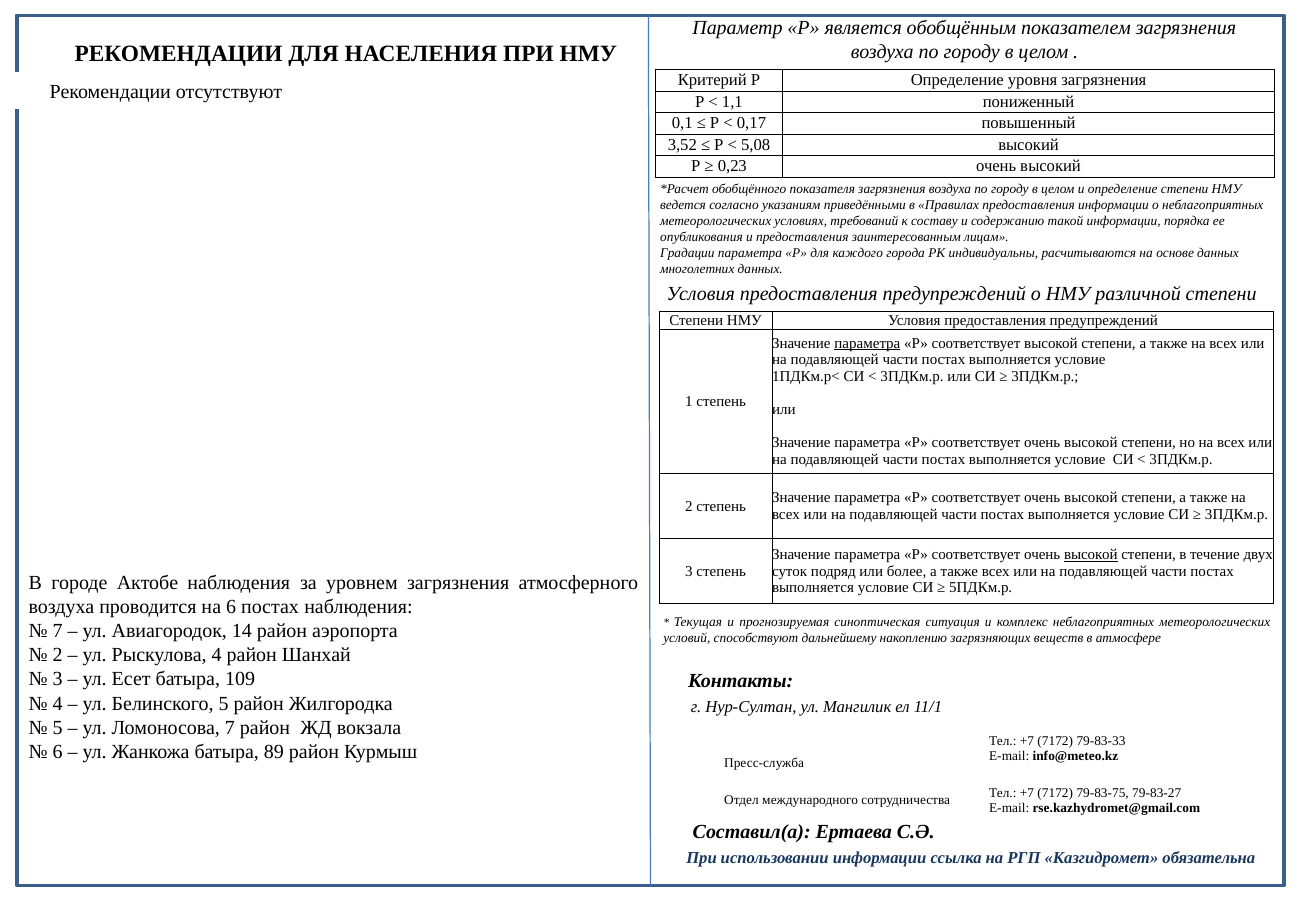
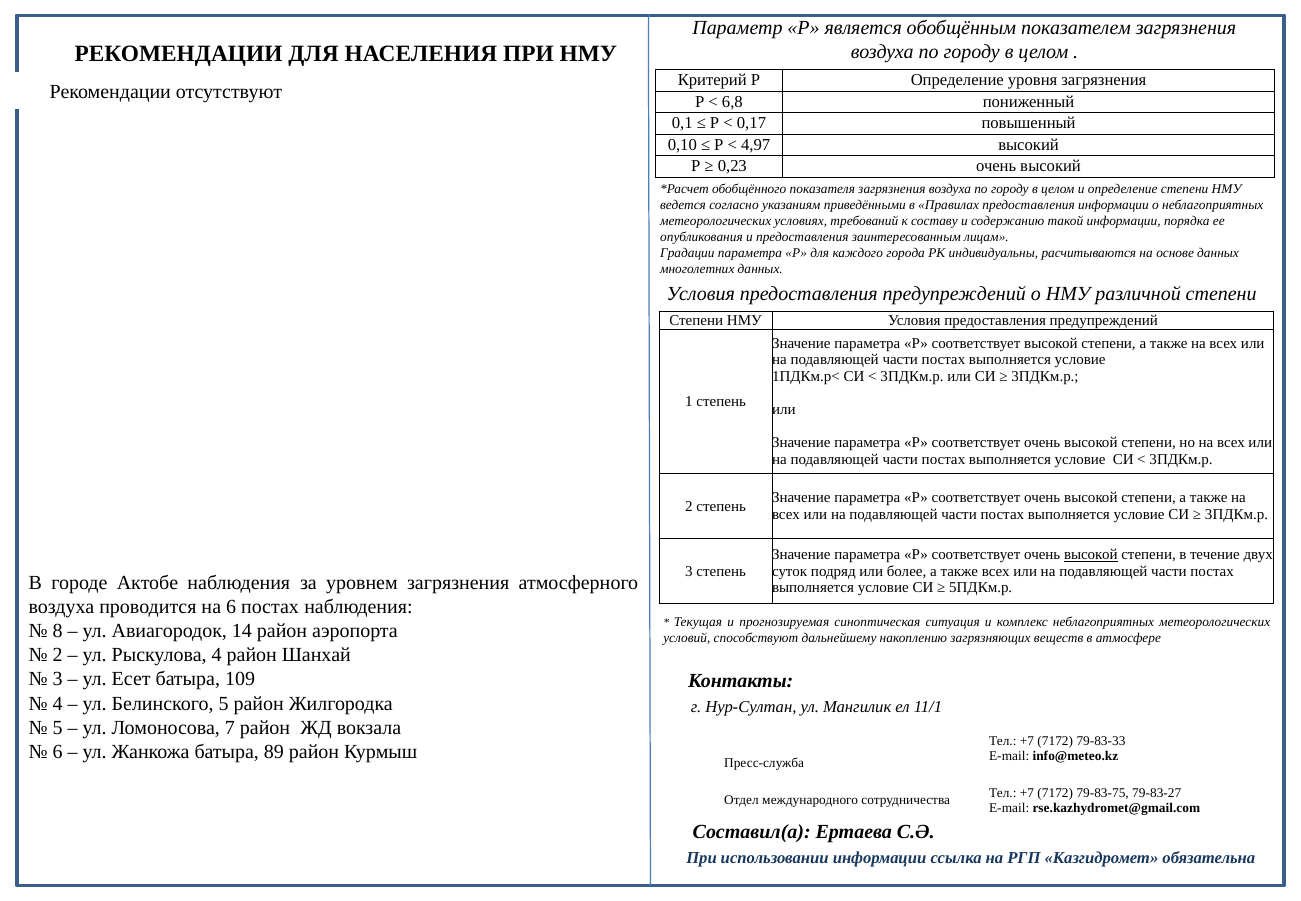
1,1: 1,1 -> 6,8 (732, 102)
3,52: 3,52 -> 0,10 (682, 145)
5,08: 5,08 -> 4,97 (756, 145)
параметра underline: present -> none (867, 343)
7: 7 -> 8 (58, 631)
